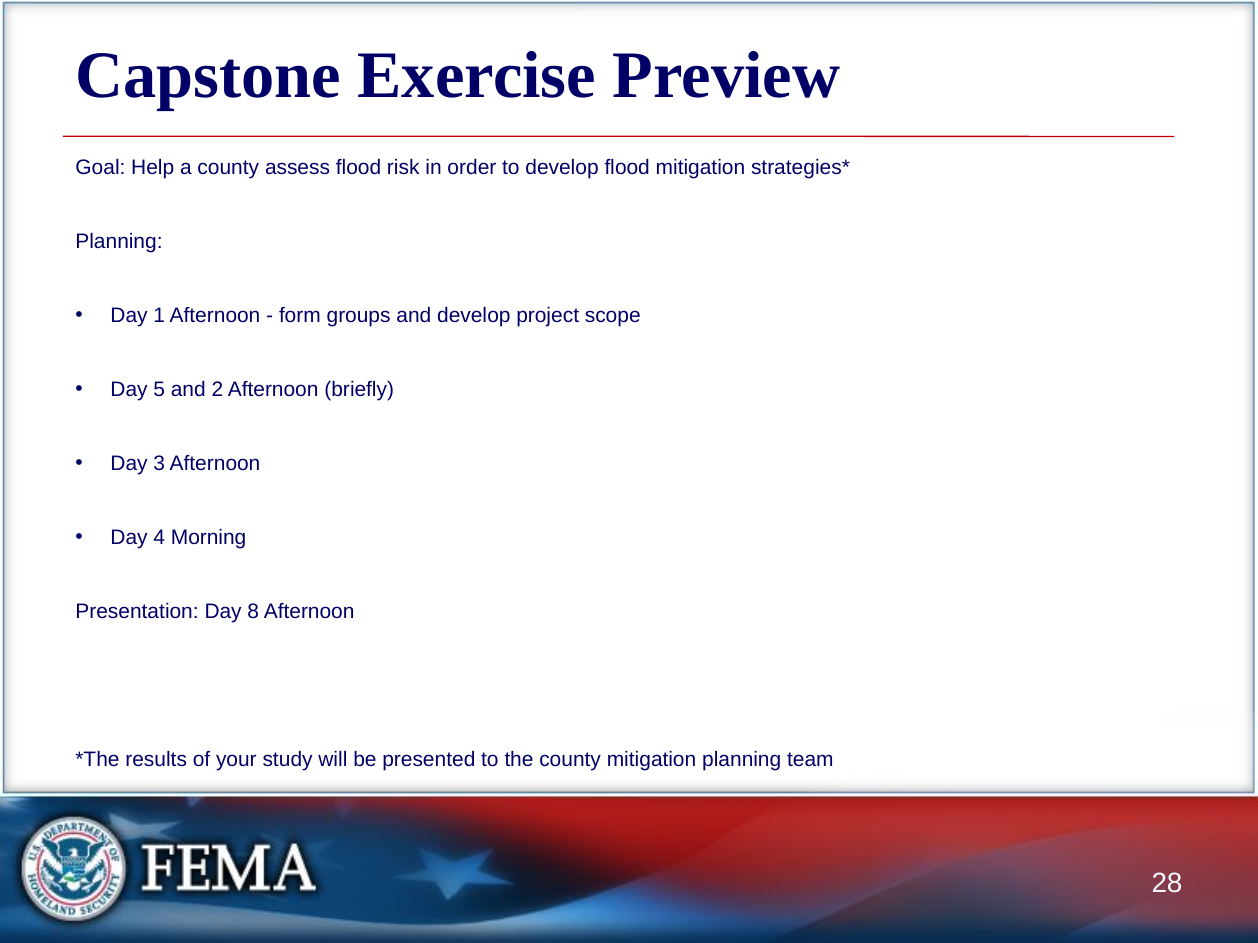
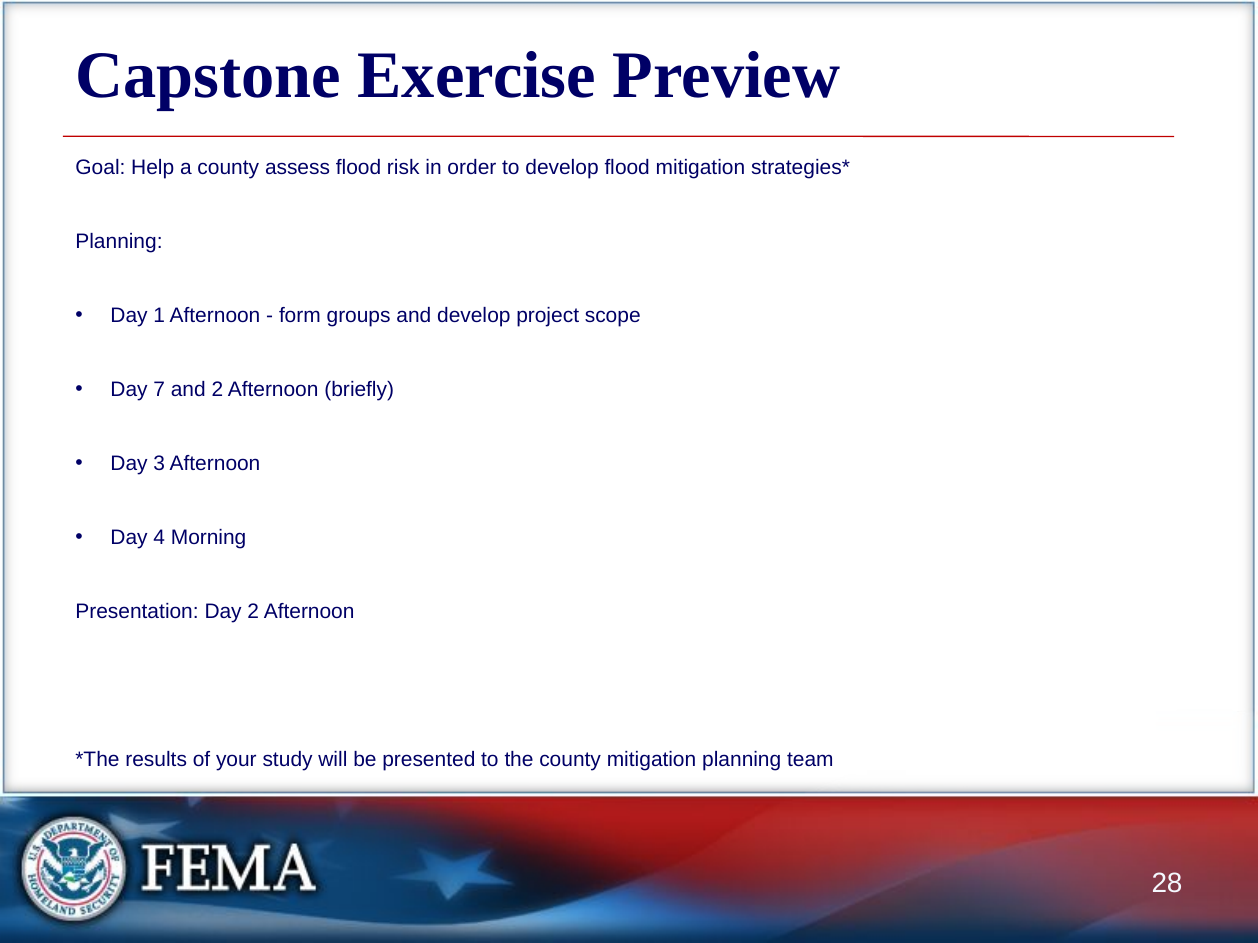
5: 5 -> 7 (159, 390)
Day 8: 8 -> 2 (253, 612)
